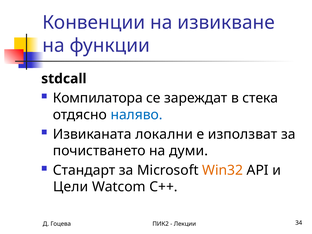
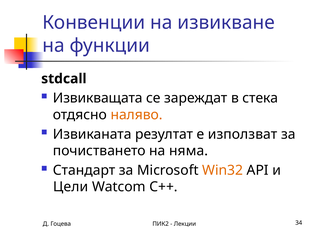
Компилатора: Компилатора -> Извикващата (98, 98)
наляво colour: blue -> orange (137, 115)
локални: локални -> резултат (164, 134)
думи: думи -> няма (189, 151)
